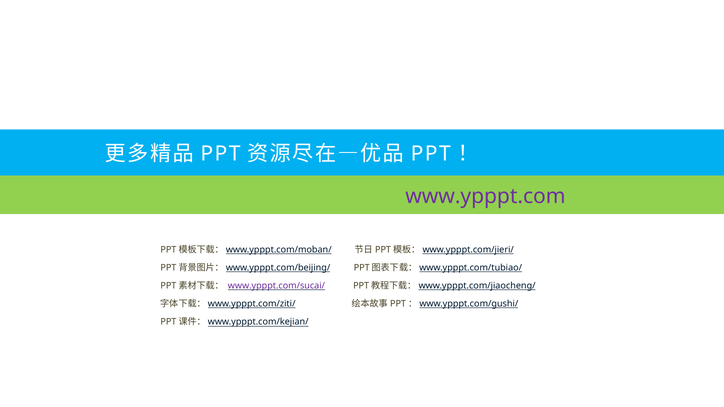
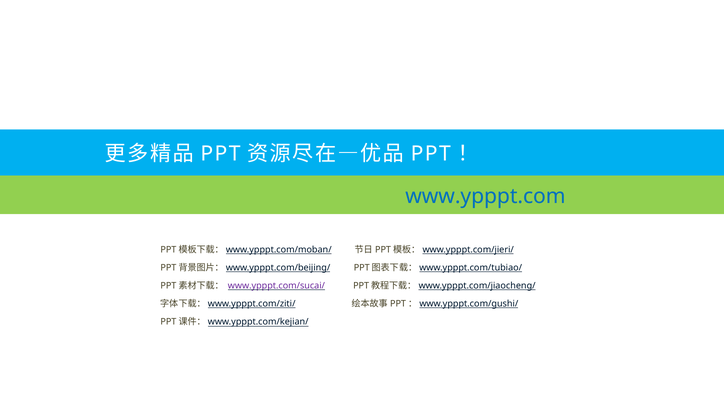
www.ypppt.com colour: purple -> blue (485, 196)
